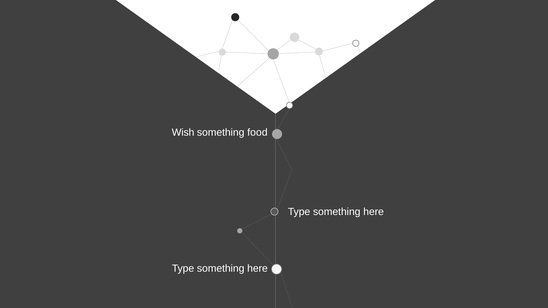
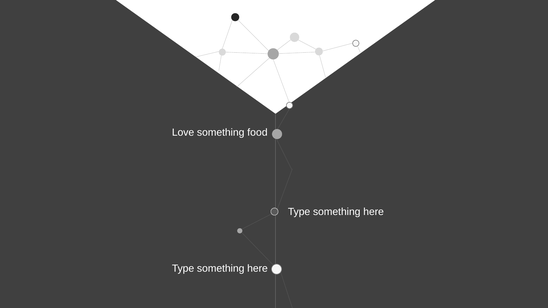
Wish: Wish -> Love (183, 133)
